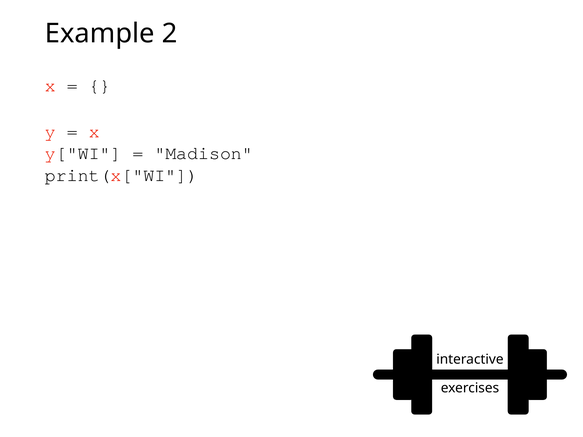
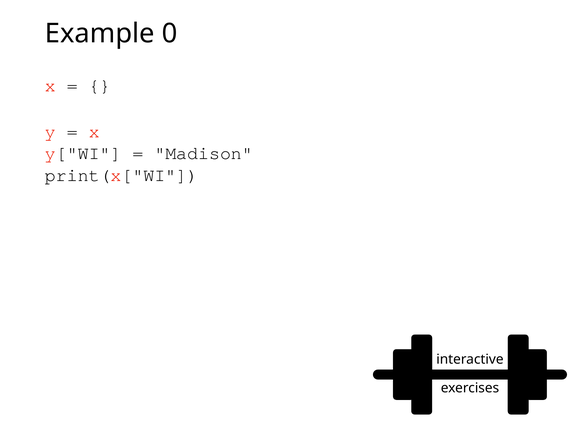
2: 2 -> 0 (170, 34)
